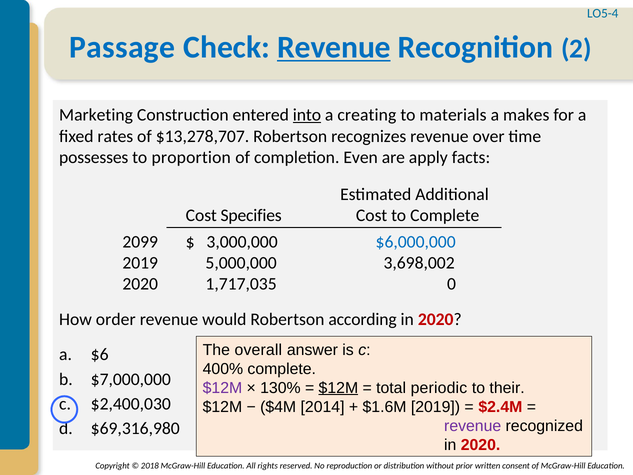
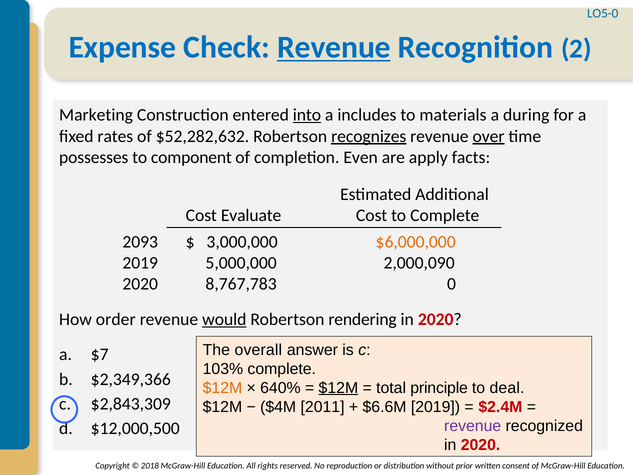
LO5-4: LO5-4 -> LO5-0 (603, 13)
Passage: Passage -> Expense (122, 47)
creating: creating -> includes (367, 115)
makes: makes -> during (526, 115)
$13,278,707: $13,278,707 -> $52,282,632 (202, 136)
recognizes underline: none -> present (369, 136)
over underline: none -> present (489, 136)
proportion: proportion -> component (191, 157)
Specifies: Specifies -> Evaluate (251, 215)
2099: 2099 -> 2093 (140, 242)
$6,000,000 colour: blue -> orange (416, 242)
3,698,002: 3,698,002 -> 2,000,090 (419, 263)
1,717,035: 1,717,035 -> 8,767,783 (241, 284)
would underline: none -> present (224, 319)
according: according -> rendering (363, 319)
$6: $6 -> $7 (100, 354)
400%: 400% -> 103% (223, 369)
$7,000,000: $7,000,000 -> $2,349,366 (131, 379)
$12M colour: purple -> orange (222, 388)
130%: 130% -> 640% (280, 388)
periodic: periodic -> principle (439, 388)
their: their -> deal (507, 388)
$2,400,030: $2,400,030 -> $2,843,309 (131, 404)
2014: 2014 -> 2011 (323, 407)
$1.6M: $1.6M -> $6.6M (385, 407)
$69,316,980: $69,316,980 -> $12,000,500 (135, 428)
